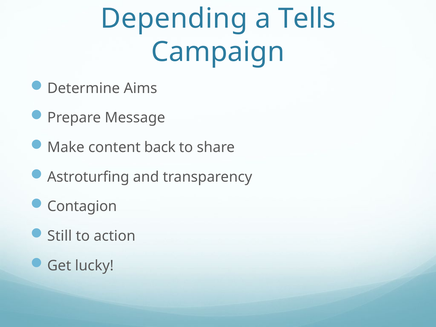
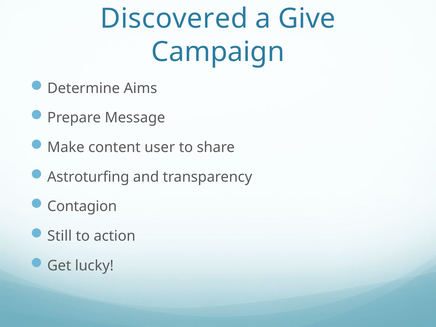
Depending: Depending -> Discovered (174, 18)
Tells: Tells -> Give (307, 18)
back: back -> user (160, 147)
